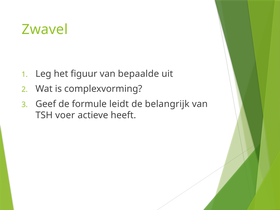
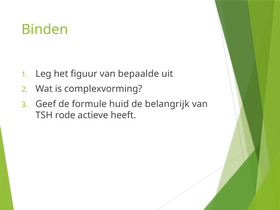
Zwavel: Zwavel -> Binden (45, 29)
leidt: leidt -> huid (119, 104)
voer: voer -> rode (65, 115)
